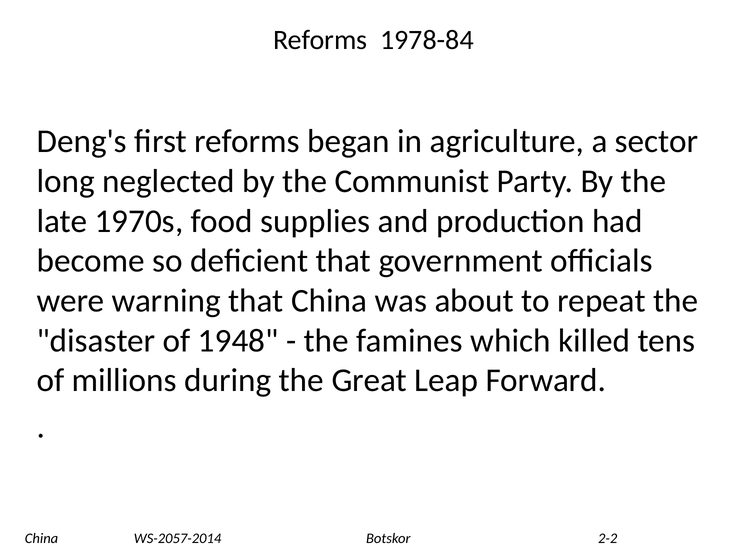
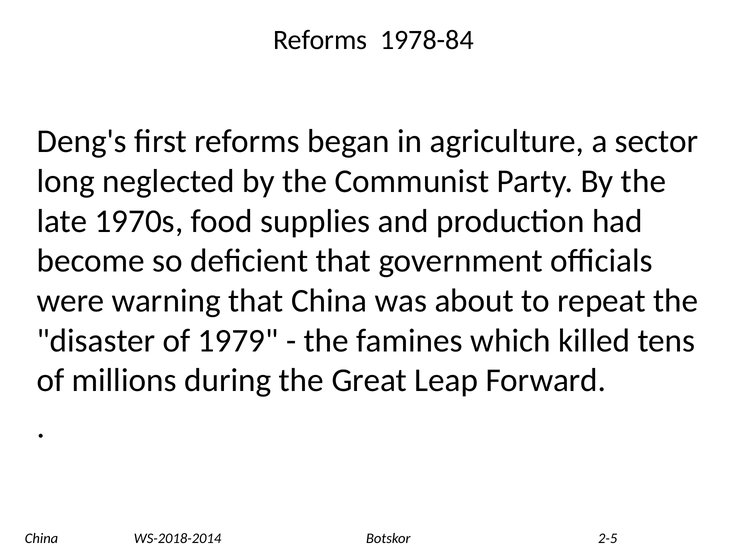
1948: 1948 -> 1979 (238, 341)
WS-2057-2014: WS-2057-2014 -> WS-2018-2014 (178, 539)
2-2: 2-2 -> 2-5 (608, 539)
